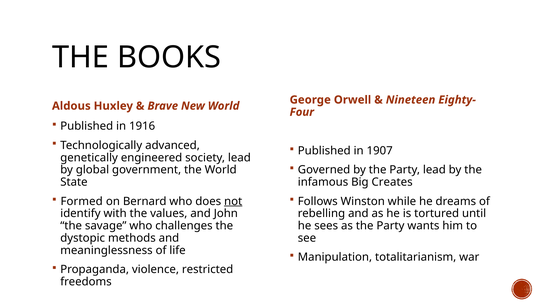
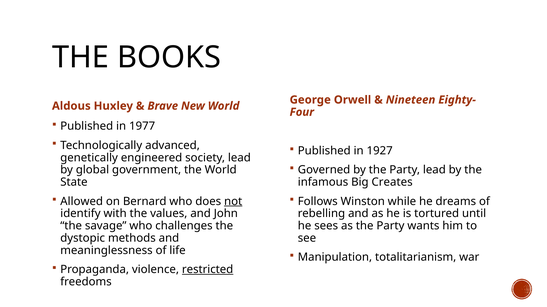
1916: 1916 -> 1977 (142, 126)
1907: 1907 -> 1927 (380, 151)
Formed: Formed -> Allowed (82, 202)
restricted underline: none -> present (208, 270)
